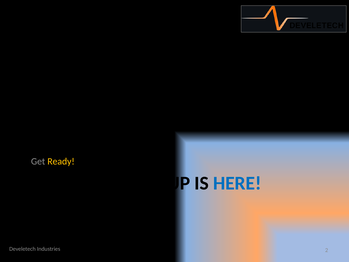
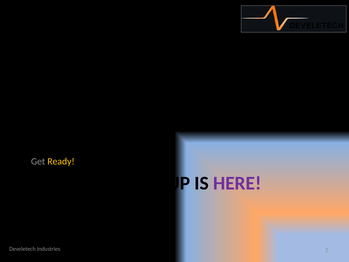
HERE colour: blue -> purple (237, 183)
